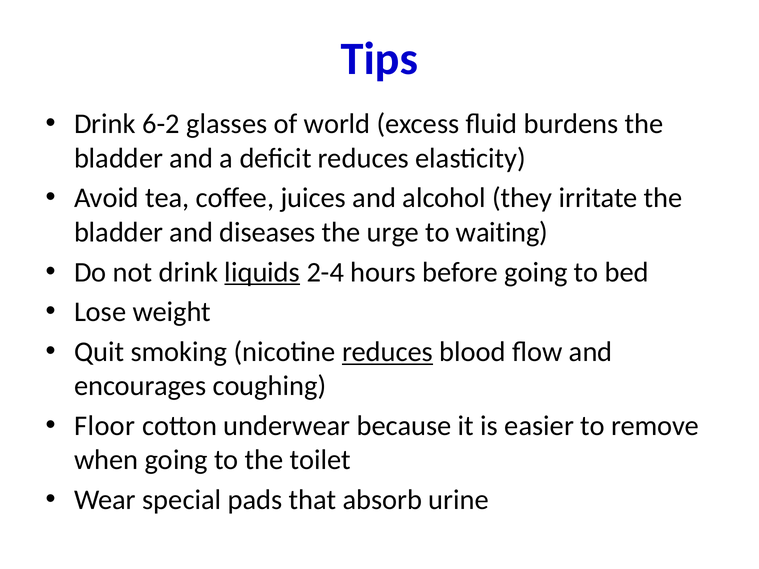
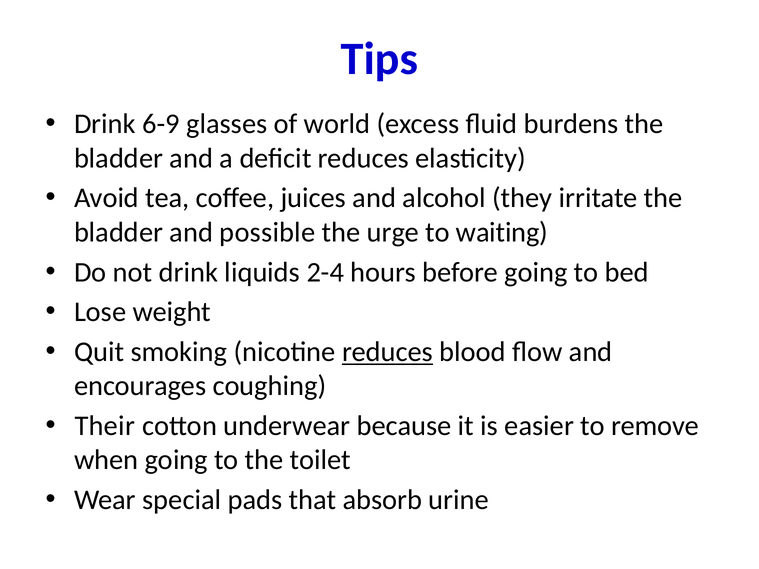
6-2: 6-2 -> 6-9 (161, 124)
diseases: diseases -> possible (267, 232)
liquids underline: present -> none (262, 272)
Floor: Floor -> Their (105, 426)
